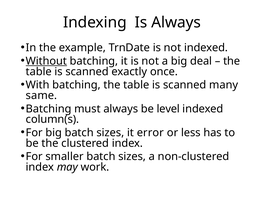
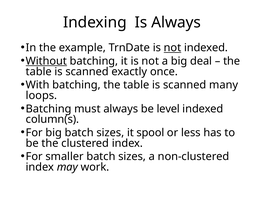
not underline: none -> present (172, 48)
same: same -> loops (41, 95)
error: error -> spool (150, 133)
